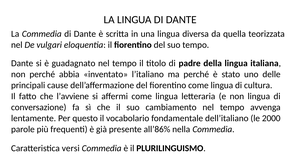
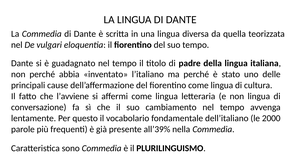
all’86%: all’86% -> all’39% (157, 129)
versi: versi -> sono (71, 148)
